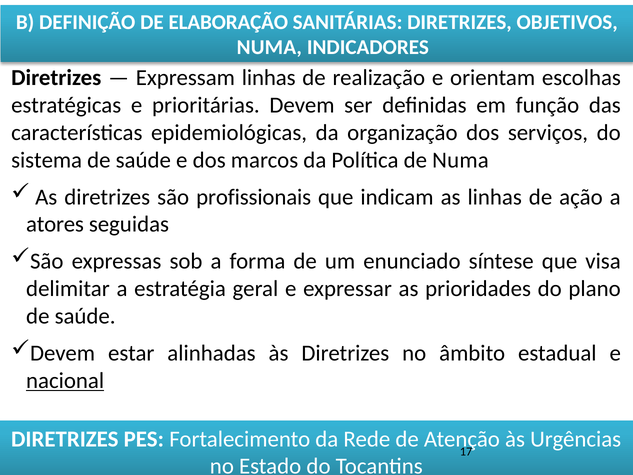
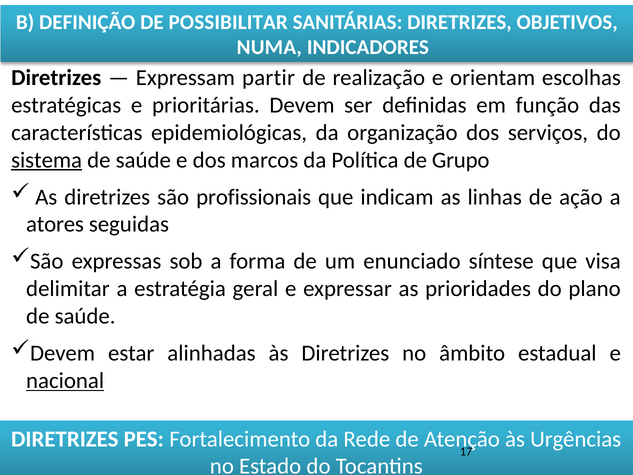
ELABORAÇÃO: ELABORAÇÃO -> POSSIBILITAR (228, 22)
Expressam linhas: linhas -> partir (269, 78)
sistema underline: none -> present (47, 160)
de Numa: Numa -> Grupo (461, 160)
